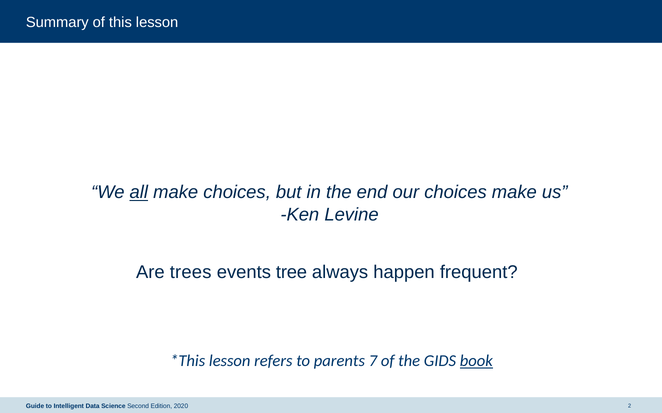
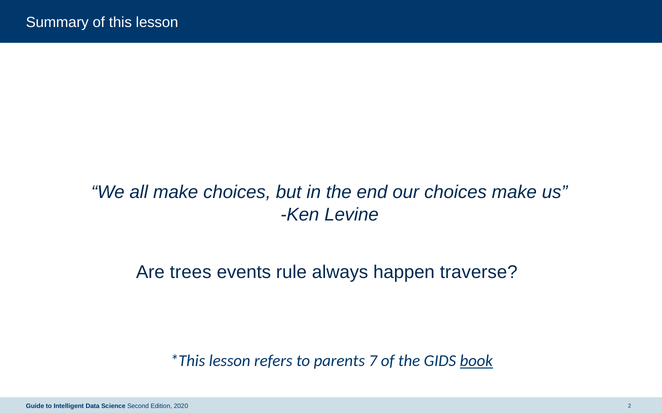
all underline: present -> none (139, 193)
tree: tree -> rule (291, 273)
frequent: frequent -> traverse (479, 273)
